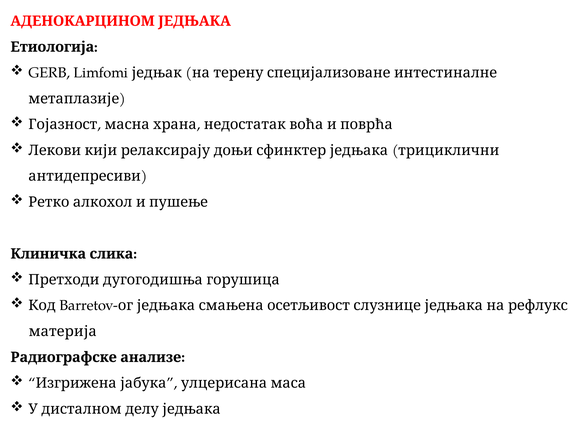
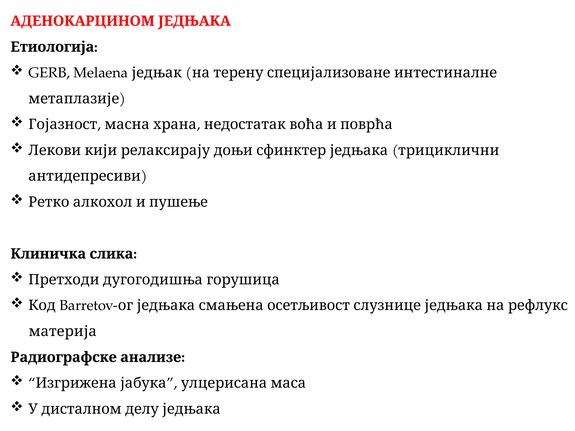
Limfomi: Limfomi -> Melaena (101, 73)
